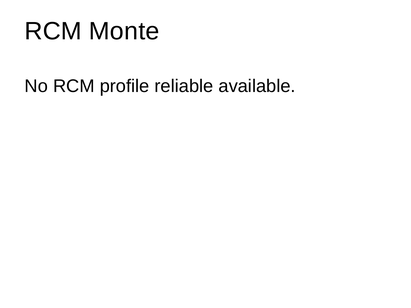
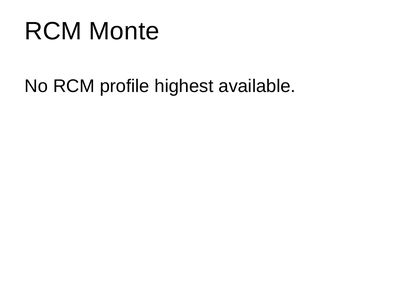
reliable: reliable -> highest (184, 86)
